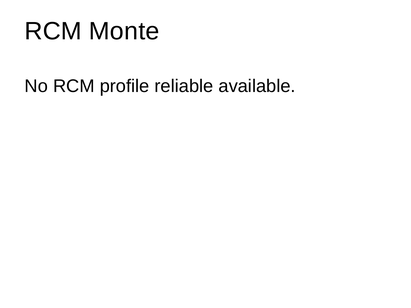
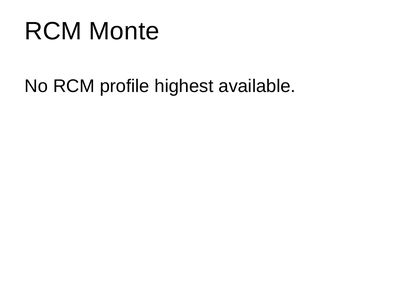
reliable: reliable -> highest (184, 86)
